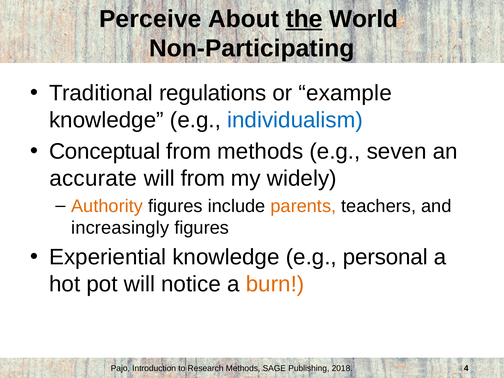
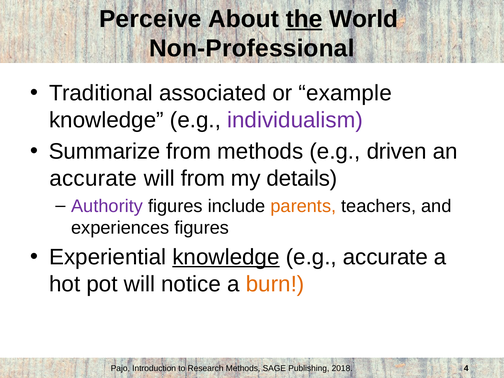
Non-Participating: Non-Participating -> Non-Professional (252, 48)
regulations: regulations -> associated (213, 93)
individualism colour: blue -> purple (295, 120)
Conceptual: Conceptual -> Summarize (105, 151)
seven: seven -> driven (397, 151)
widely: widely -> details (302, 178)
Authority colour: orange -> purple (107, 206)
increasingly: increasingly -> experiences (120, 228)
knowledge underline: none -> present (226, 257)
e.g personal: personal -> accurate (385, 257)
